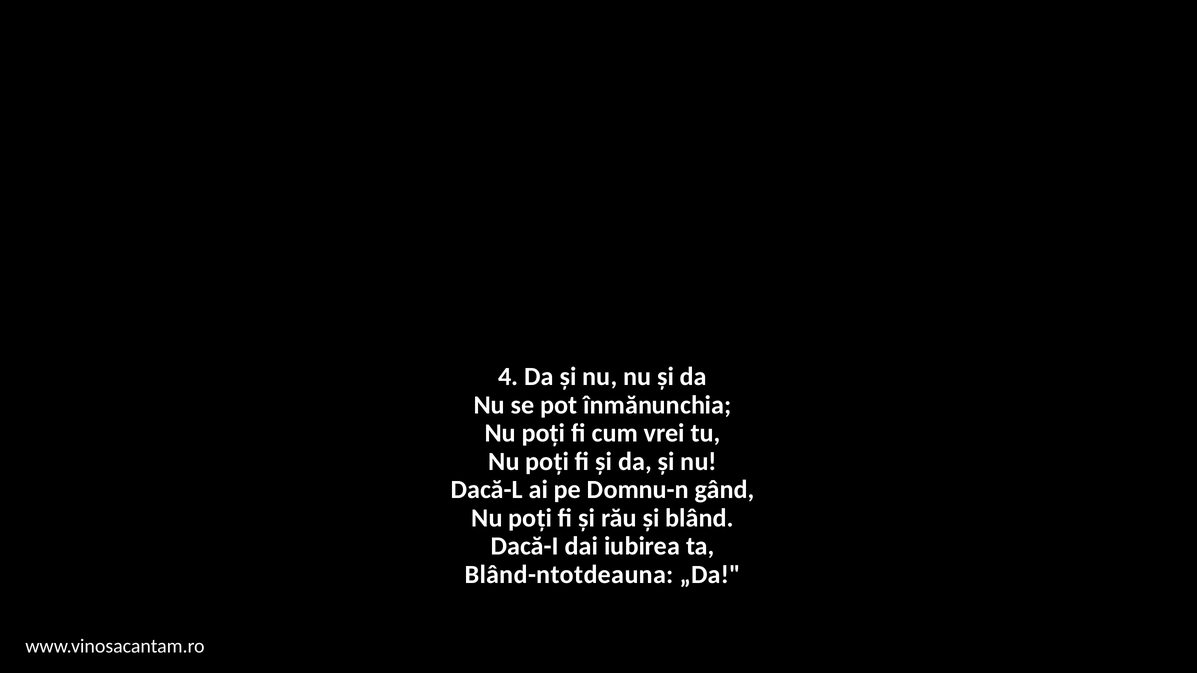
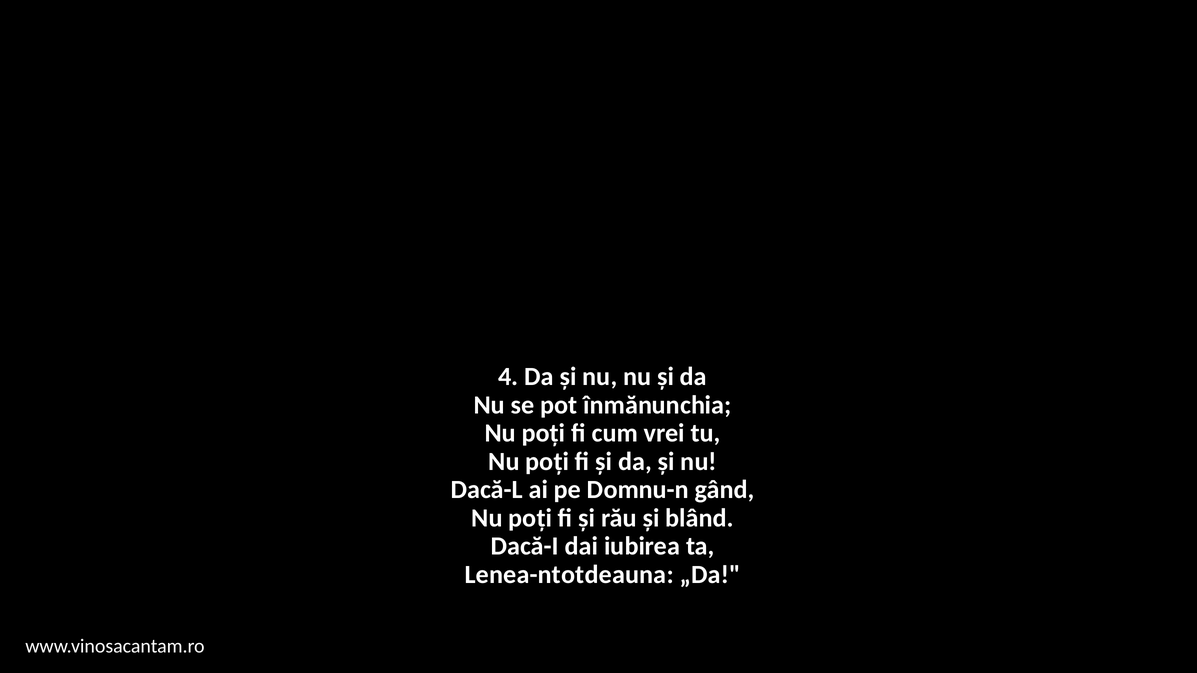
Blând-ntotdeauna: Blând-ntotdeauna -> Lenea-ntotdeauna (569, 575)
